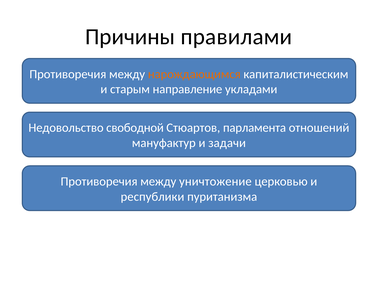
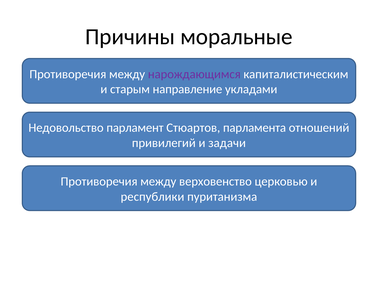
правилами: правилами -> моральные (237, 37)
нарождающимся colour: orange -> purple (194, 74)
свободной: свободной -> парламент (135, 128)
мануфактур: мануфактур -> привилегий (164, 143)
уничтожение: уничтожение -> верховенство (215, 181)
